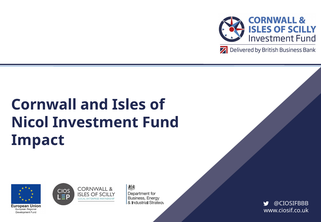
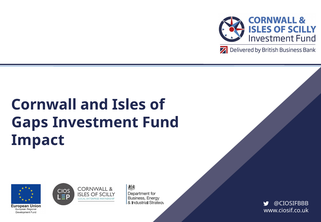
Nicol: Nicol -> Gaps (30, 123)
